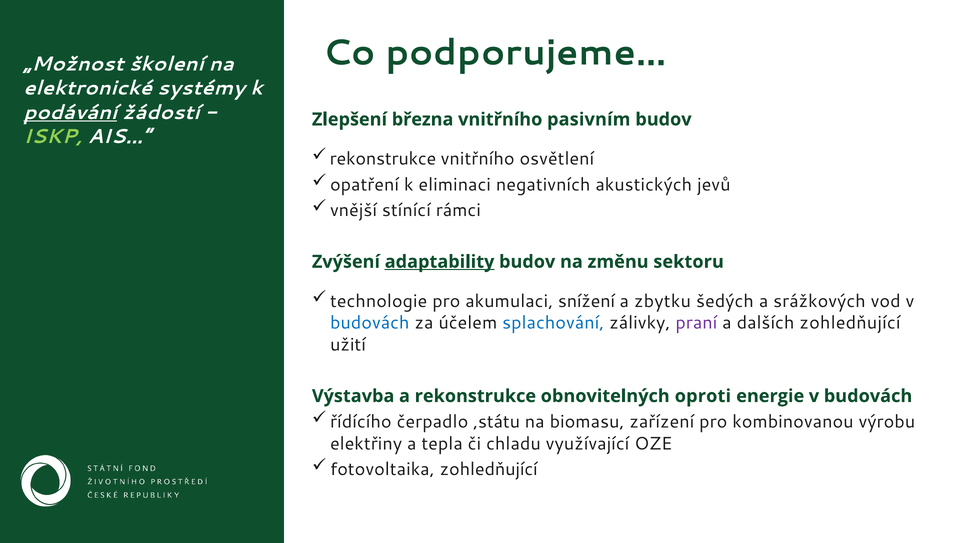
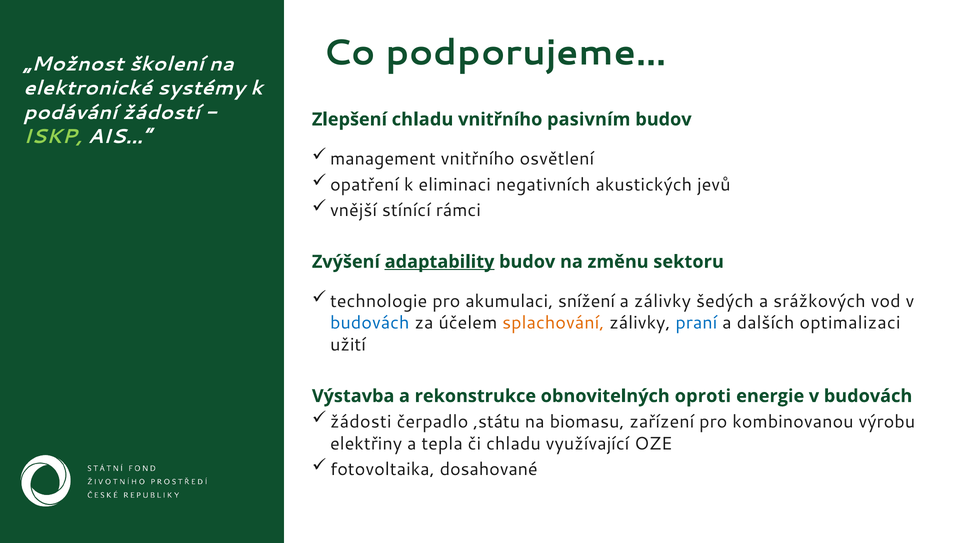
podávání underline: present -> none (70, 112)
Zlepšení března: března -> chladu (423, 119)
rekonstrukce: rekonstrukce -> management (383, 159)
a zbytku: zbytku -> zálivky (662, 301)
splachování colour: blue -> orange (553, 323)
praní colour: purple -> blue (696, 323)
dalších zohledňující: zohledňující -> optimalizaci (850, 323)
řídícího: řídícího -> žádosti (361, 422)
fotovoltaika zohledňující: zohledňující -> dosahované (489, 469)
